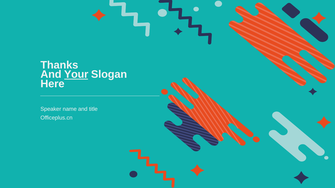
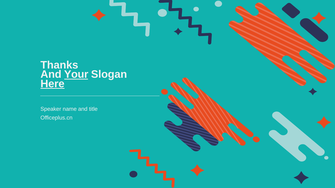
Here underline: none -> present (52, 84)
